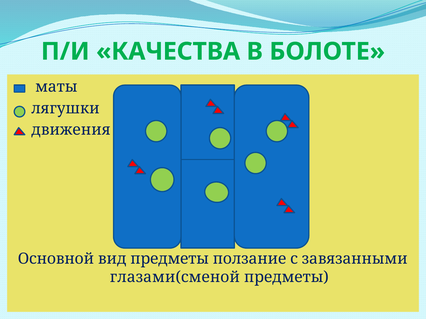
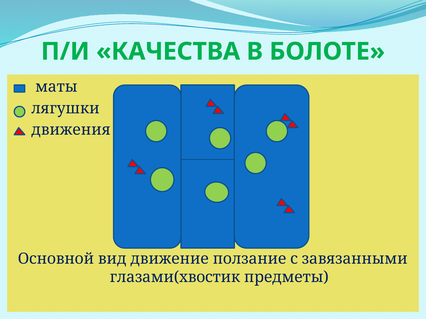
вид предметы: предметы -> движение (170, 259)
глазами(сменой: глазами(сменой -> глазами(хвостик (175, 278)
